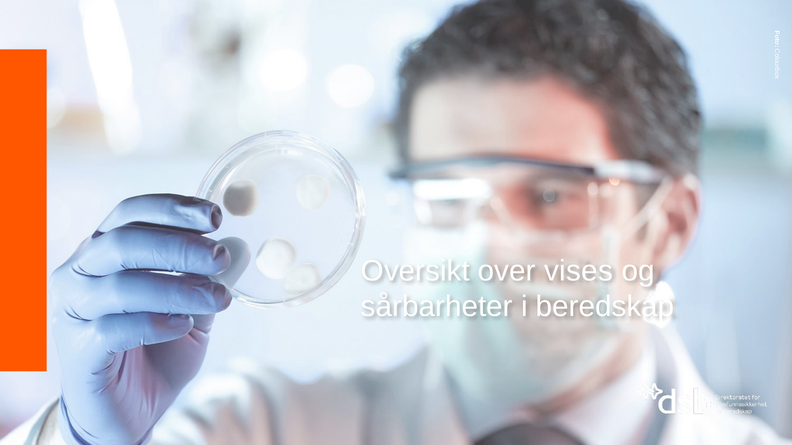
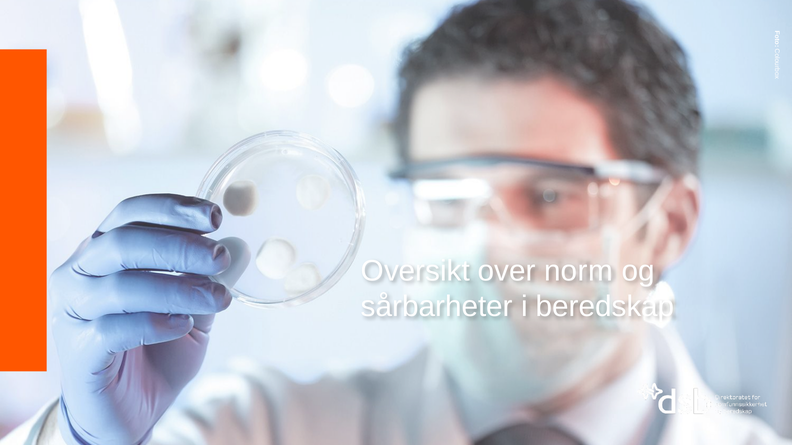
vises: vises -> norm (578, 271)
